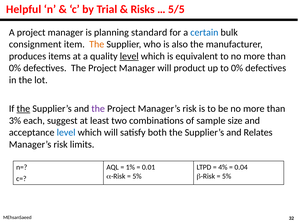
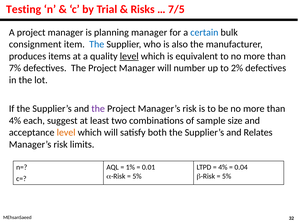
Helpful: Helpful -> Testing (24, 9)
5/5: 5/5 -> 7/5 (176, 9)
planning standard: standard -> manager (149, 32)
The colour: orange -> blue (97, 44)
0%: 0% -> 7% (15, 68)
product: product -> number (189, 68)
to 0%: 0% -> 2% (237, 68)
the underline: present -> none (23, 109)
3%: 3% -> 4% (15, 121)
level colour: blue -> orange (66, 133)
